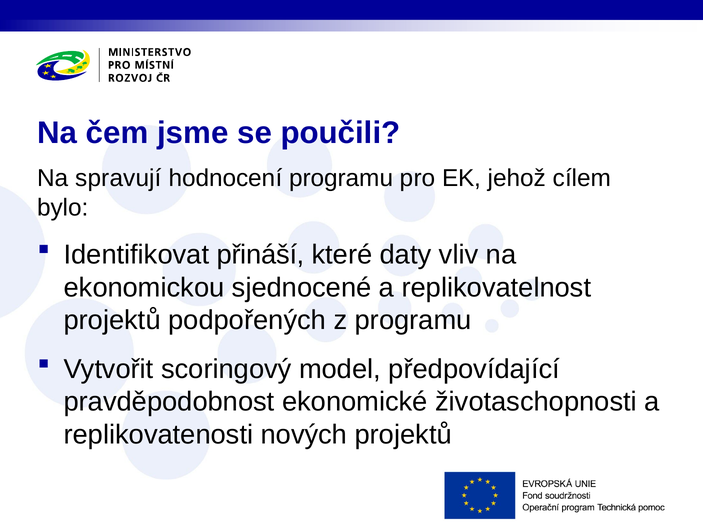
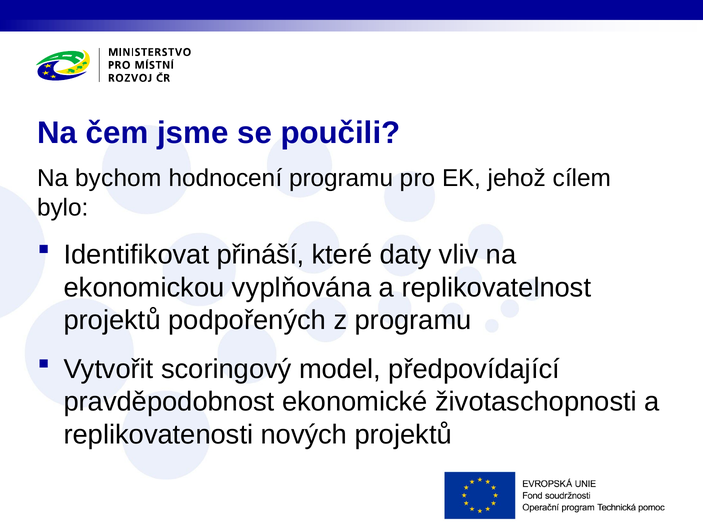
spravují: spravují -> bychom (118, 178)
sjednocené: sjednocené -> vyplňována (302, 288)
